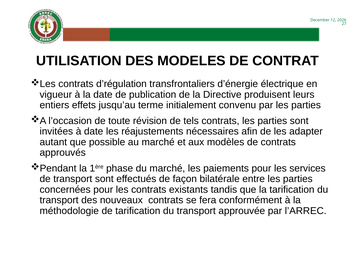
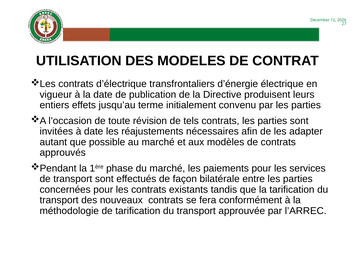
d’régulation: d’régulation -> d’électrique (121, 84)
